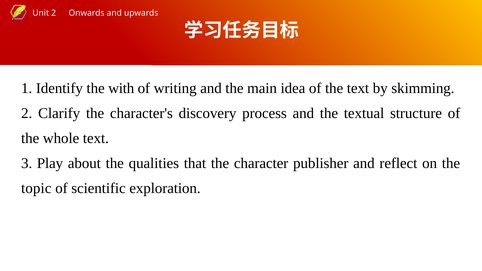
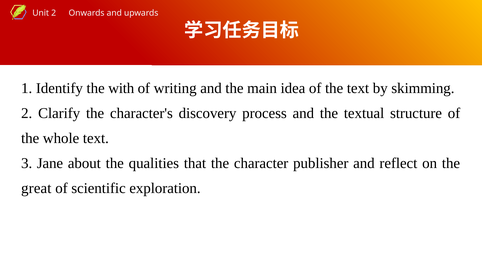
Play: Play -> Jane (50, 163)
topic: topic -> great (36, 188)
